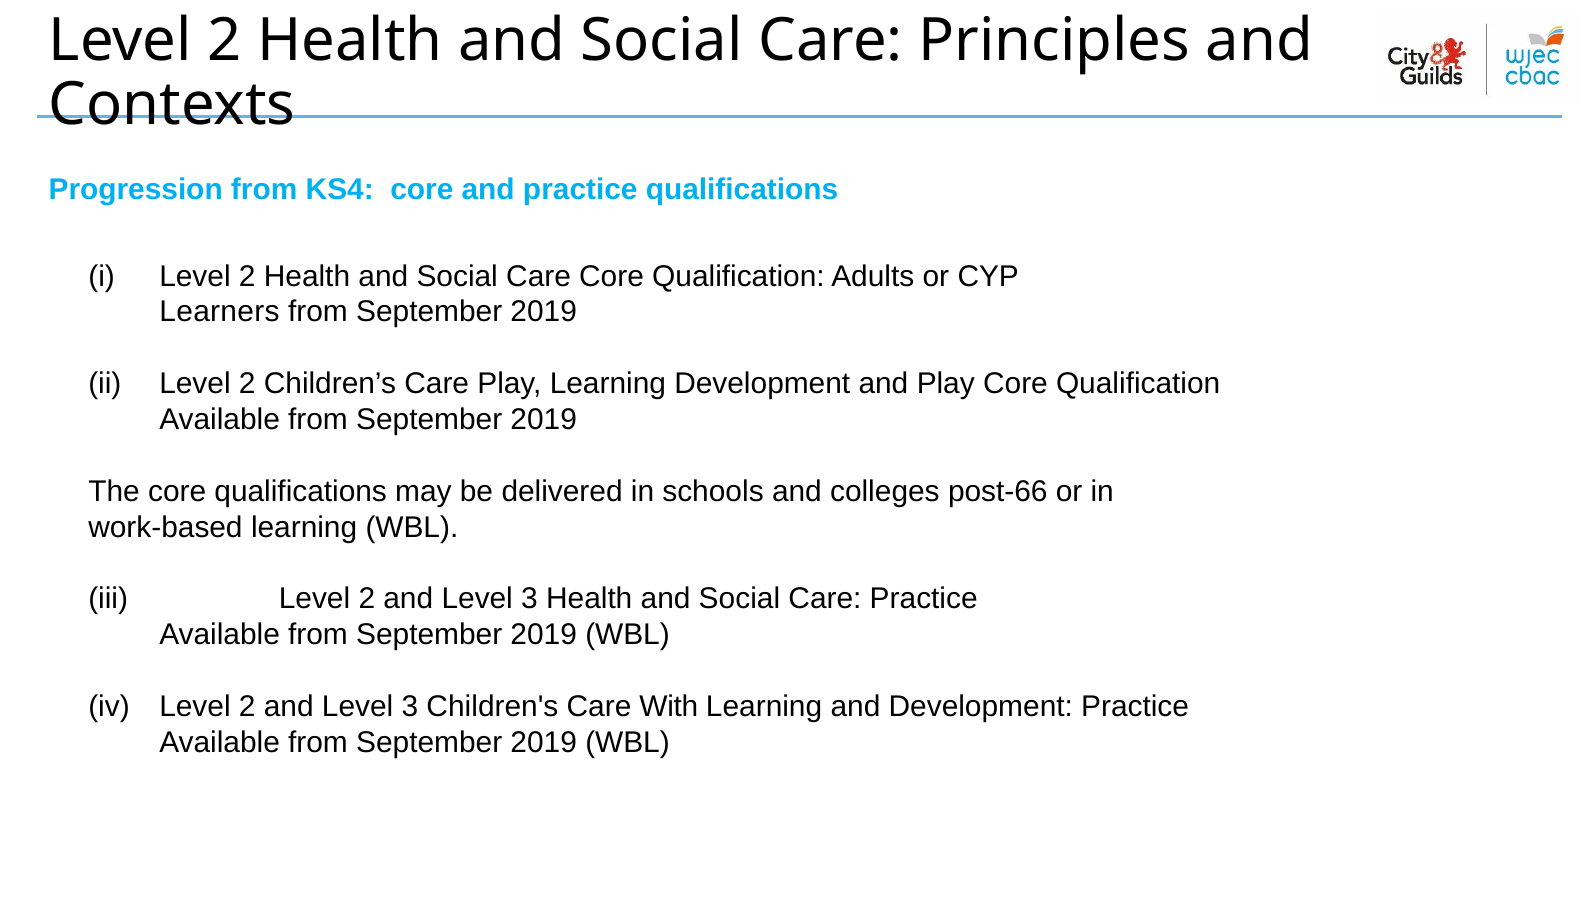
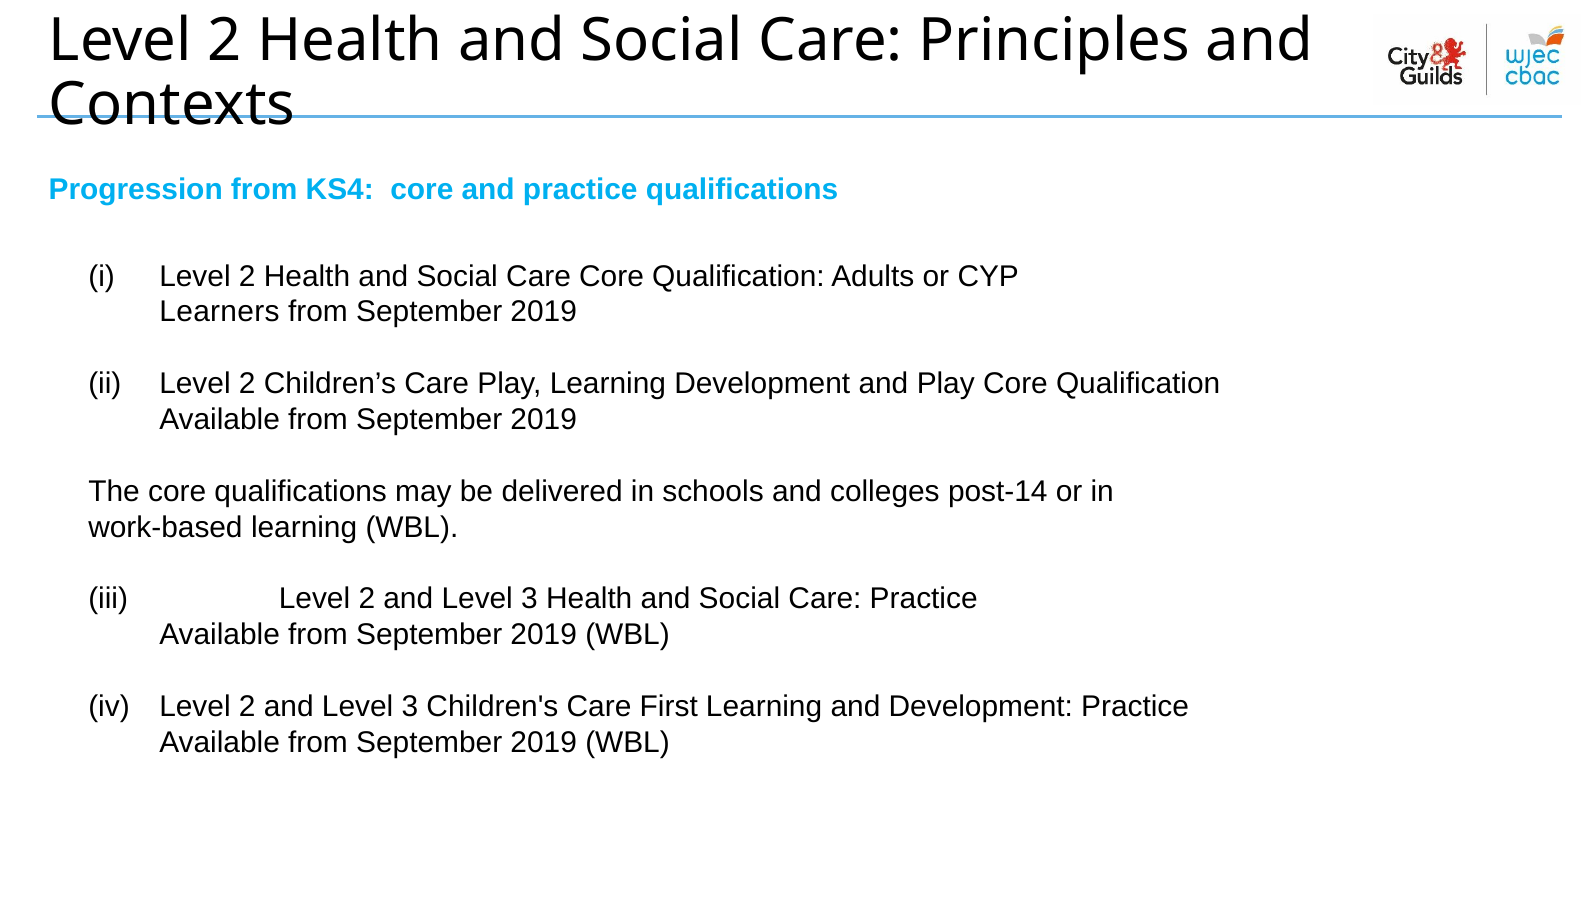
post-66: post-66 -> post-14 (998, 491)
With: With -> First (669, 706)
